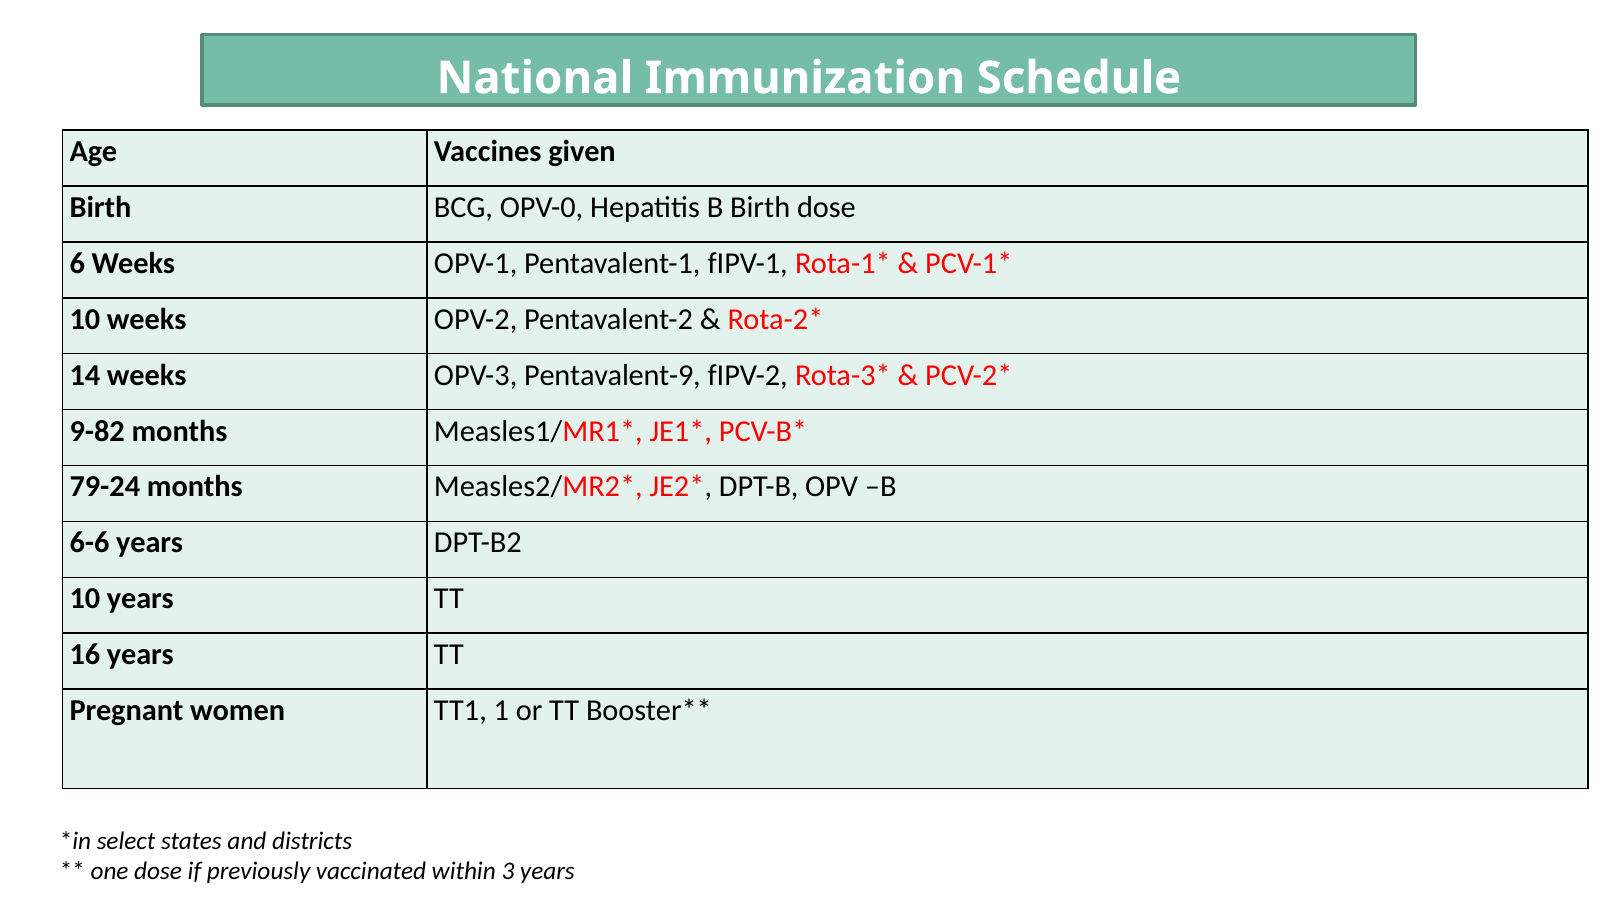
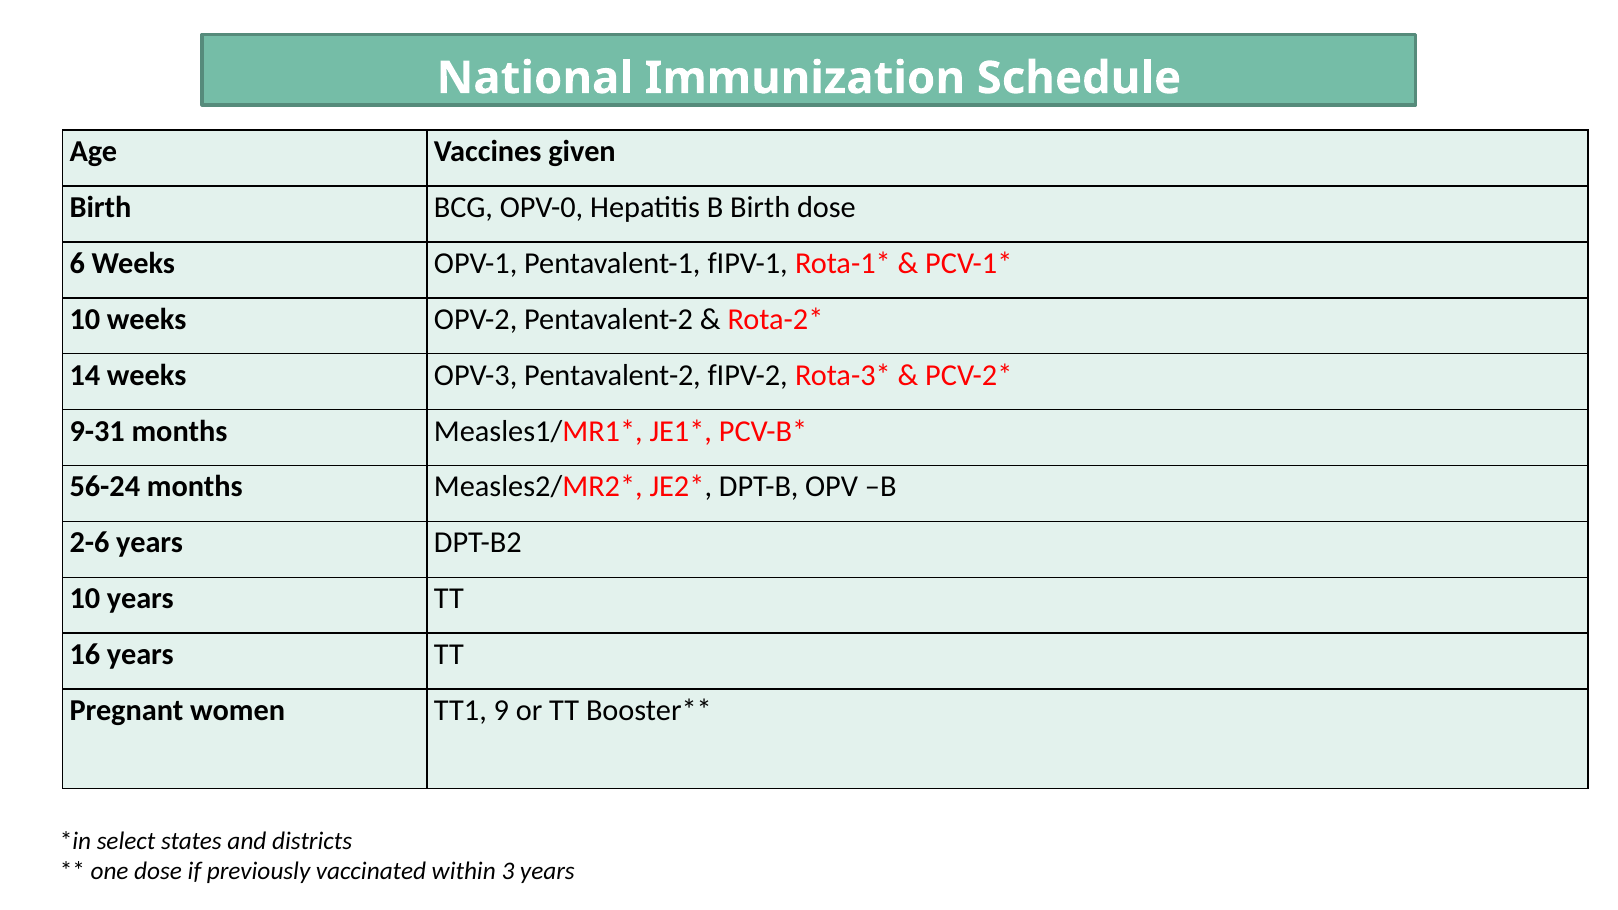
OPV-3 Pentavalent-9: Pentavalent-9 -> Pentavalent-2 (613, 375)
9-82: 9-82 -> 9-31 (97, 431)
79-24: 79-24 -> 56-24 (105, 487)
6-6: 6-6 -> 2-6 (89, 543)
1: 1 -> 9 (501, 711)
